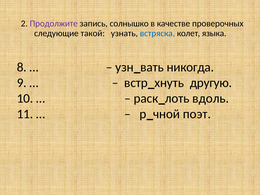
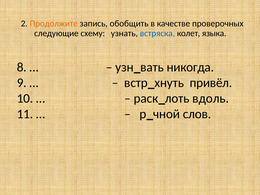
Продолжите colour: purple -> orange (54, 24)
солнышко: солнышко -> обобщить (129, 24)
такой: такой -> схему (93, 33)
другую: другую -> привёл (211, 83)
поэт: поэт -> слов (197, 114)
